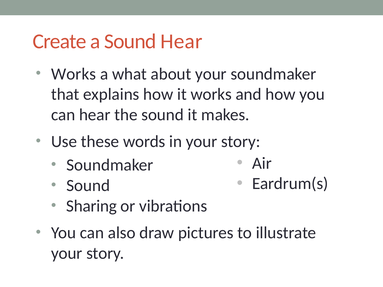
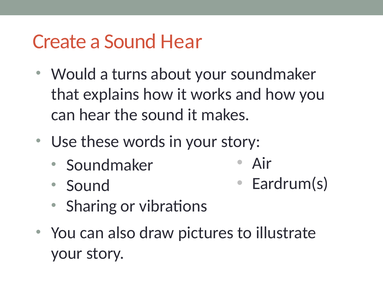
Works: Works -> Would (74, 74)
what: what -> turns (130, 74)
